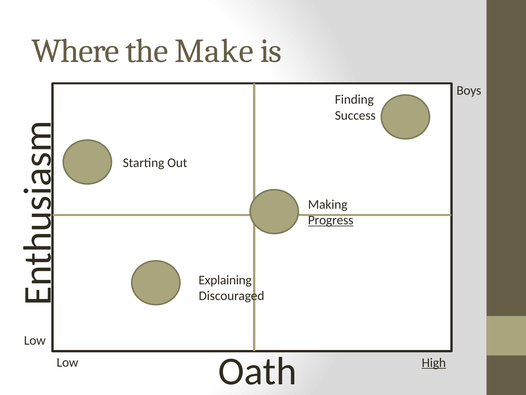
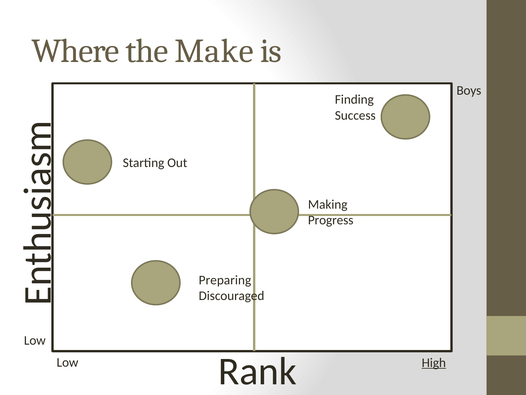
Progress underline: present -> none (331, 220)
Explaining: Explaining -> Preparing (225, 280)
Oath: Oath -> Rank (257, 371)
